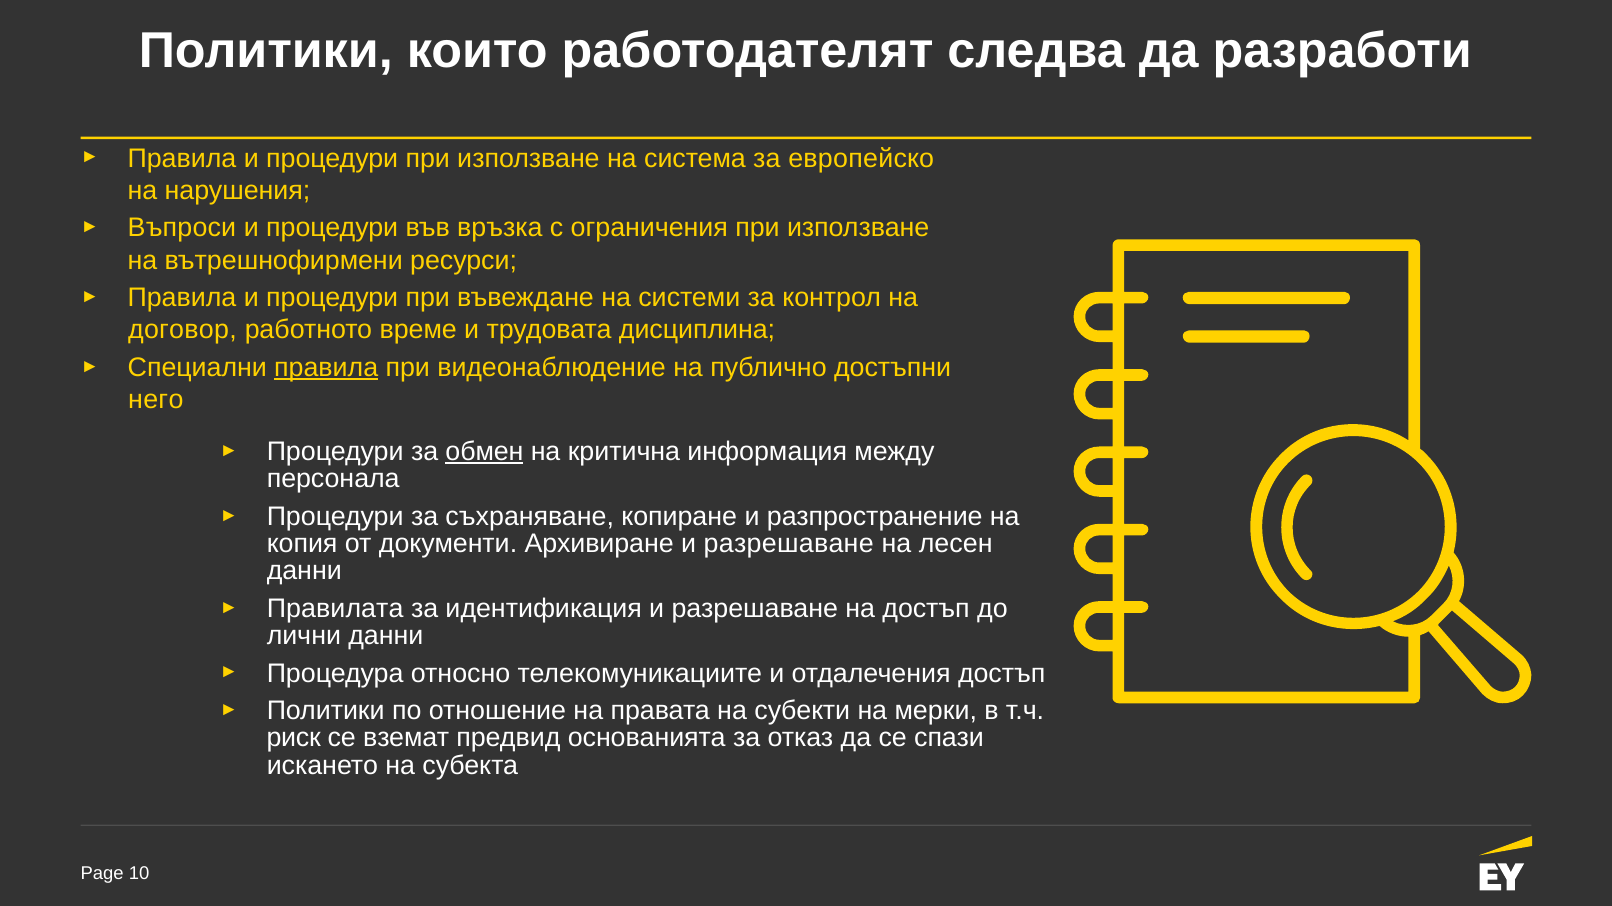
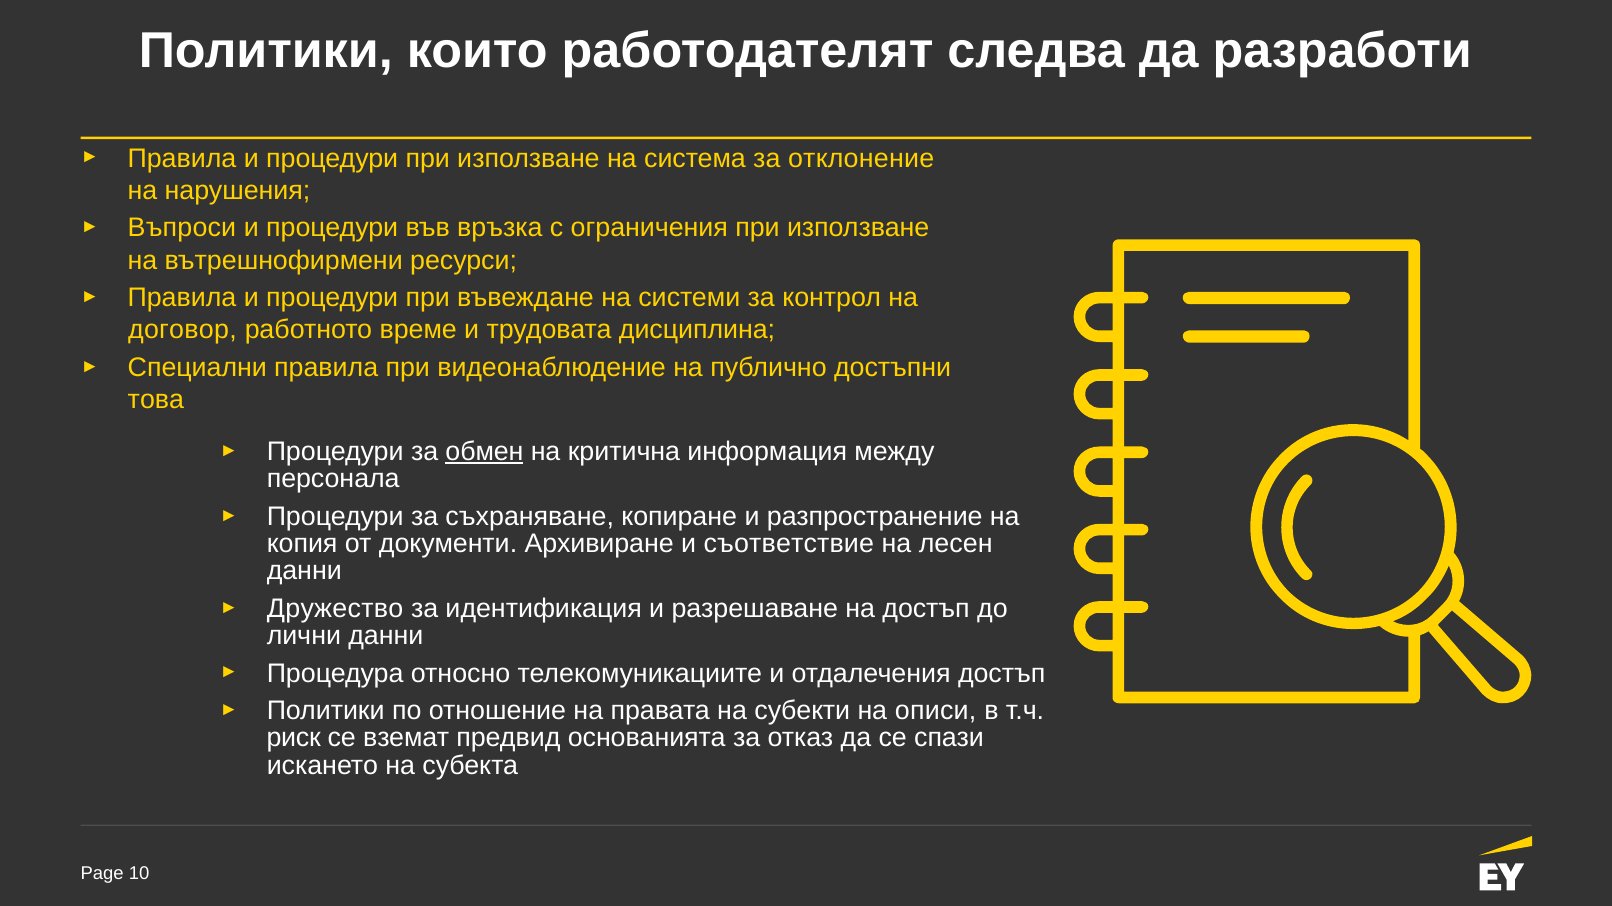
европейско: европейско -> отклонение (861, 158)
правила underline: present -> none (326, 368)
него: него -> това (156, 400)
Архивиране и разрешаване: разрешаване -> съответствие (789, 544)
Правилата: Правилата -> Дружество (335, 609)
мерки: мерки -> описи (936, 711)
